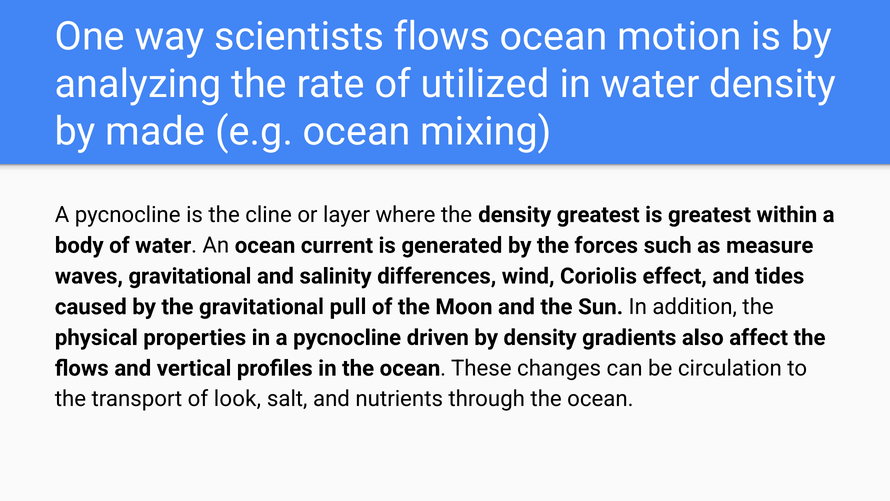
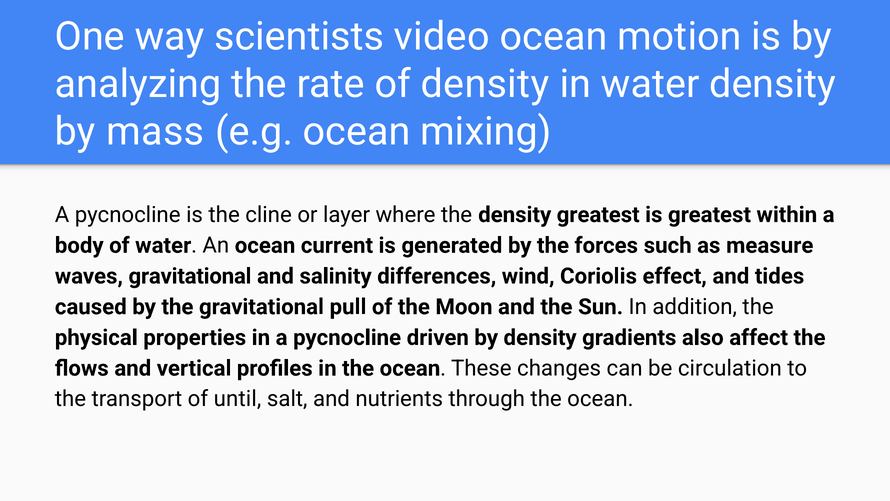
scientists flows: flows -> video (442, 37)
of utilized: utilized -> density (485, 84)
made: made -> mass (155, 132)
look: look -> until (237, 399)
